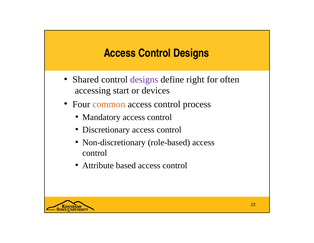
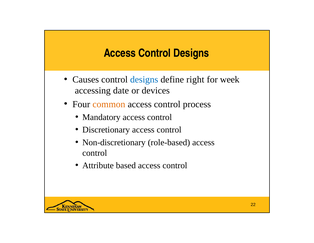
Shared: Shared -> Causes (86, 79)
designs colour: purple -> blue (144, 79)
often: often -> week (230, 79)
start: start -> date (121, 90)
